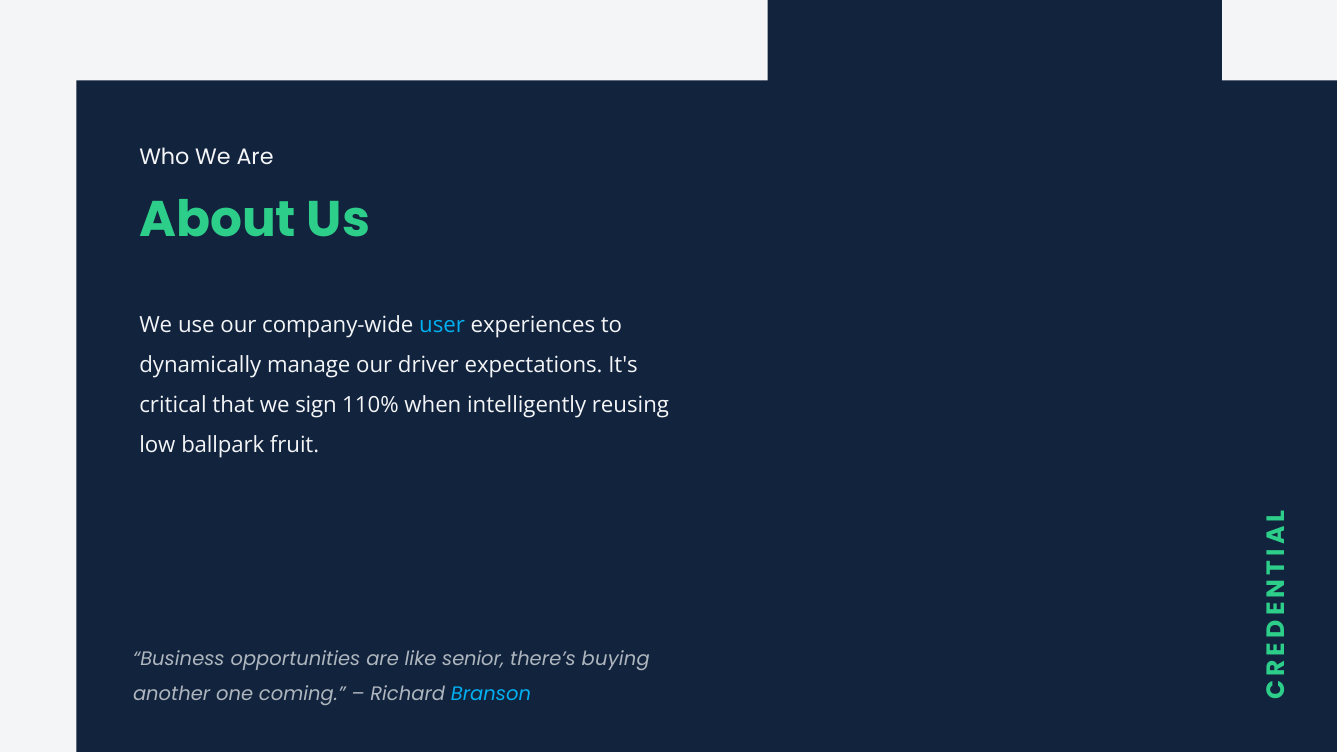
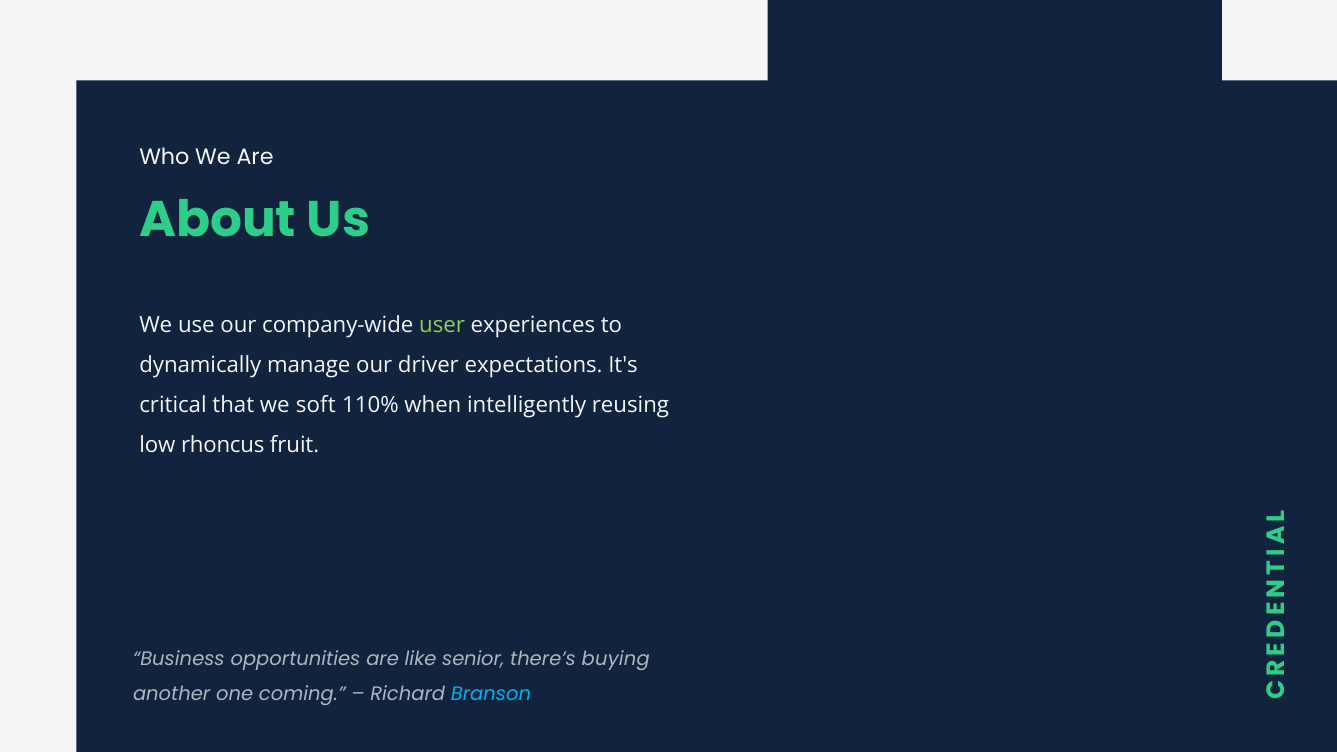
user colour: light blue -> light green (442, 325)
sign: sign -> soft (316, 405)
ballpark: ballpark -> rhoncus (223, 446)
